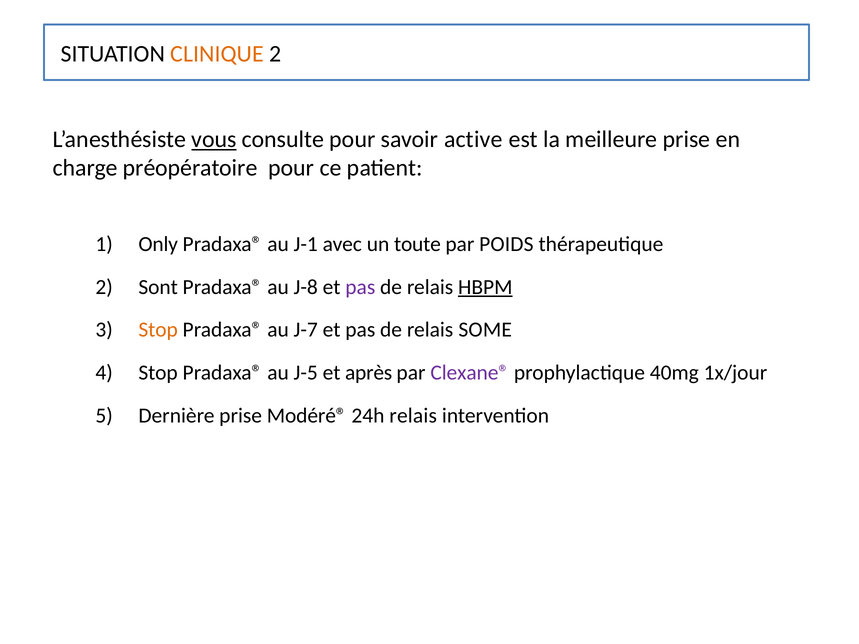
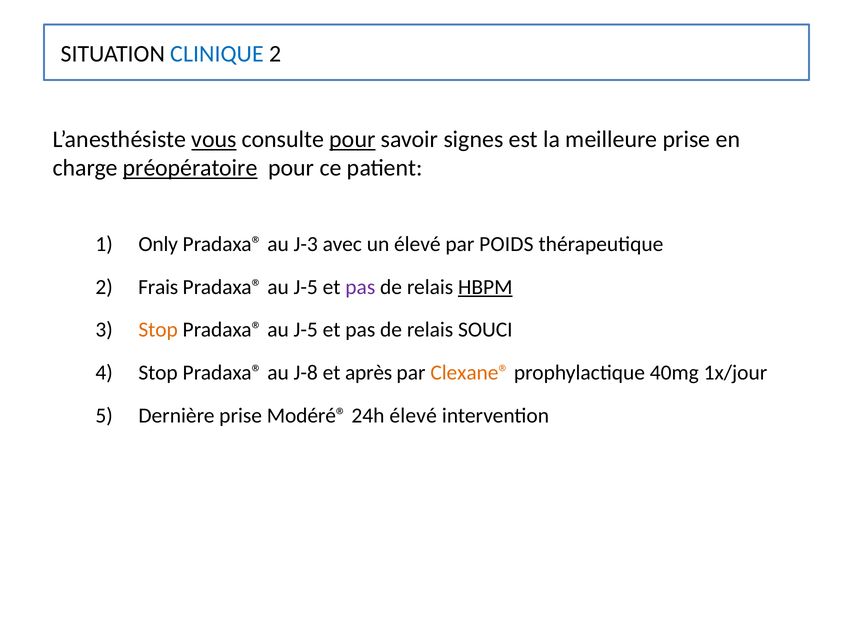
CLINIQUE colour: orange -> blue (217, 54)
pour underline: none -> present (352, 140)
active: active -> signes (474, 140)
préopératoire underline: none -> present (190, 168)
J-1: J-1 -> J-3 (306, 244)
un toute: toute -> élevé (417, 244)
Sont: Sont -> Frais (158, 287)
J-8: J-8 -> J-5 (306, 287)
J-7: J-7 -> J-5 (306, 330)
SOME: SOME -> SOUCI (485, 330)
J-5: J-5 -> J-8 (306, 373)
Clexane® colour: purple -> orange (470, 373)
24h relais: relais -> élevé (413, 416)
